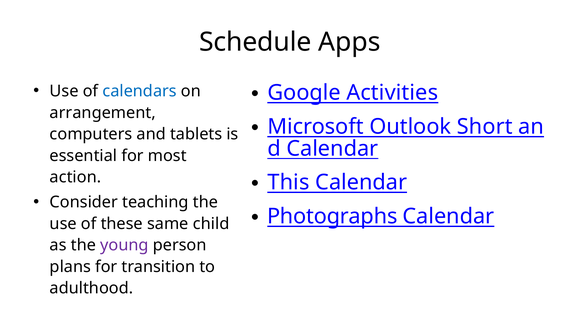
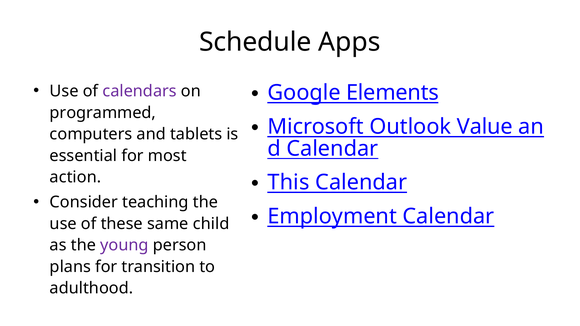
calendars colour: blue -> purple (140, 91)
Activities: Activities -> Elements (392, 93)
arrangement: arrangement -> programmed (103, 113)
Short: Short -> Value (485, 127)
Photographs: Photographs -> Employment (332, 217)
